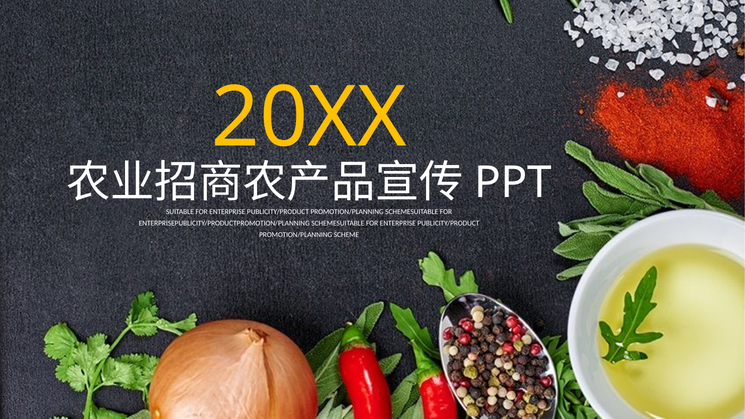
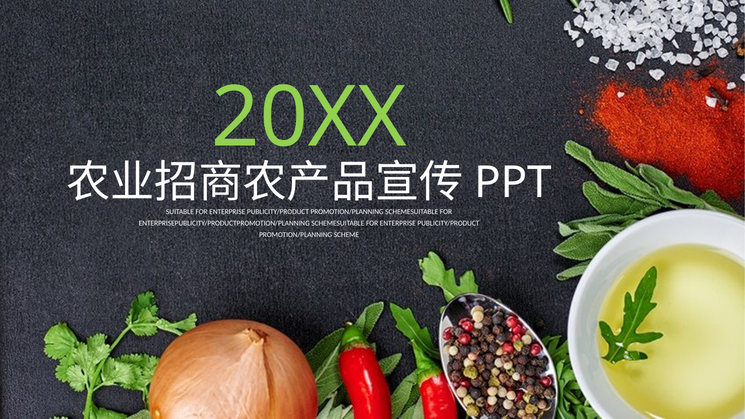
20XX colour: yellow -> light green (309, 118)
